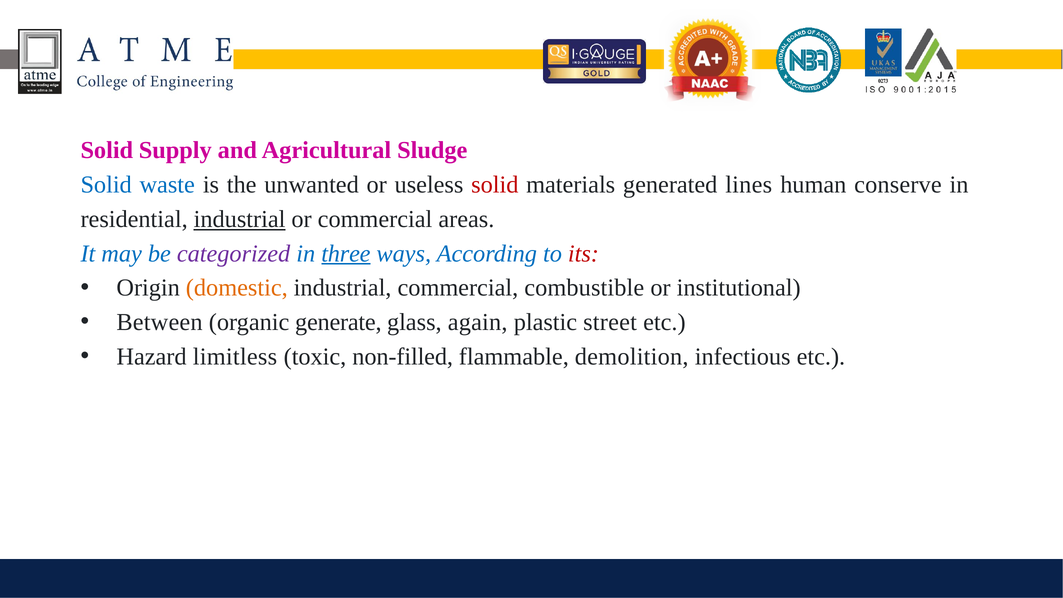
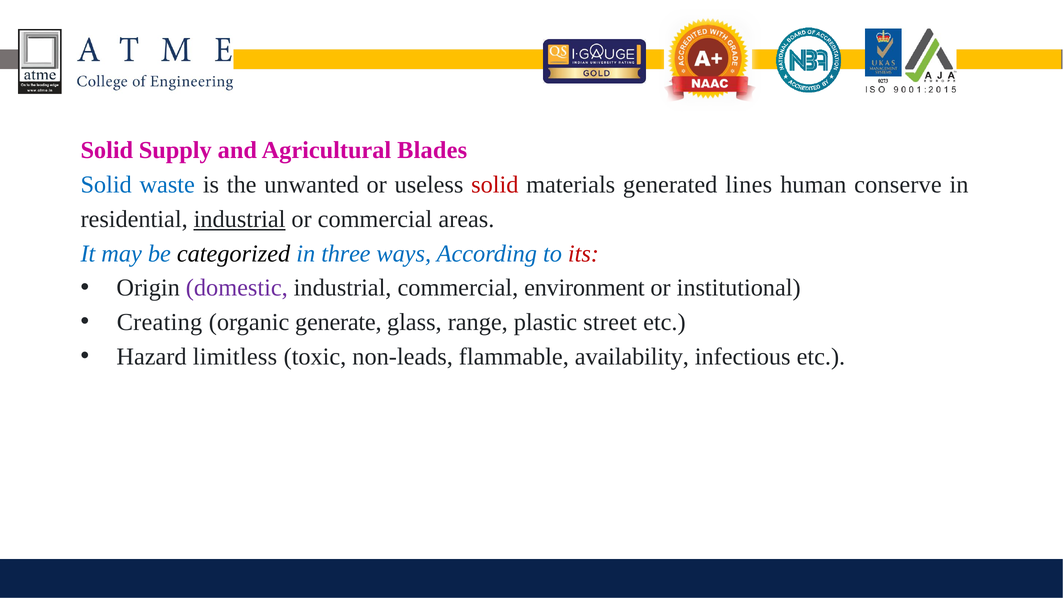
Sludge: Sludge -> Blades (432, 150)
categorized colour: purple -> black (234, 253)
three underline: present -> none (346, 253)
domestic colour: orange -> purple (237, 288)
combustible: combustible -> environment (584, 288)
Between: Between -> Creating (160, 322)
again: again -> range (478, 322)
non-filled: non-filled -> non-leads (403, 356)
demolition: demolition -> availability (632, 356)
